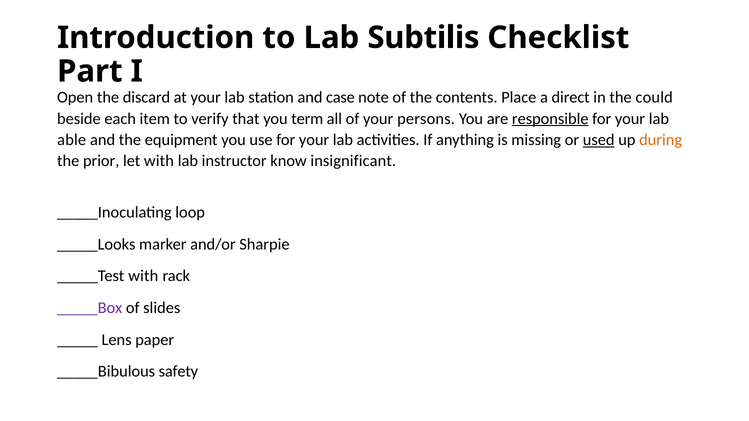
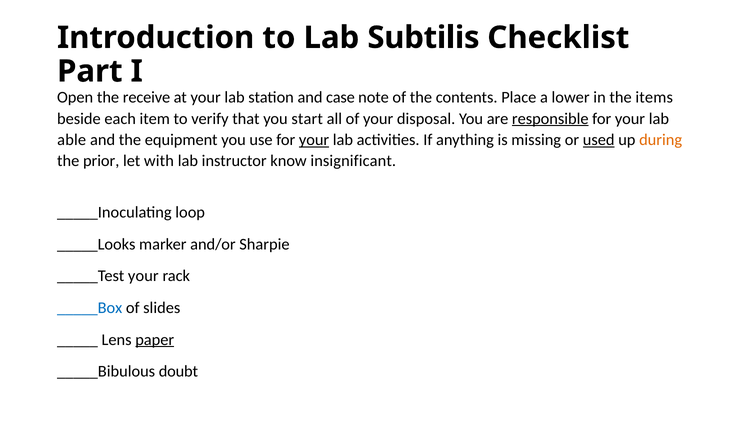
discard: discard -> receive (147, 97)
direct: direct -> lower (571, 97)
could: could -> items (654, 97)
term: term -> start (307, 119)
persons: persons -> disposal (426, 119)
your underline: none -> present (314, 140)
_____Test with: with -> your (143, 276)
_____Box colour: purple -> blue (90, 308)
paper underline: none -> present (155, 340)
safety: safety -> doubt (178, 372)
